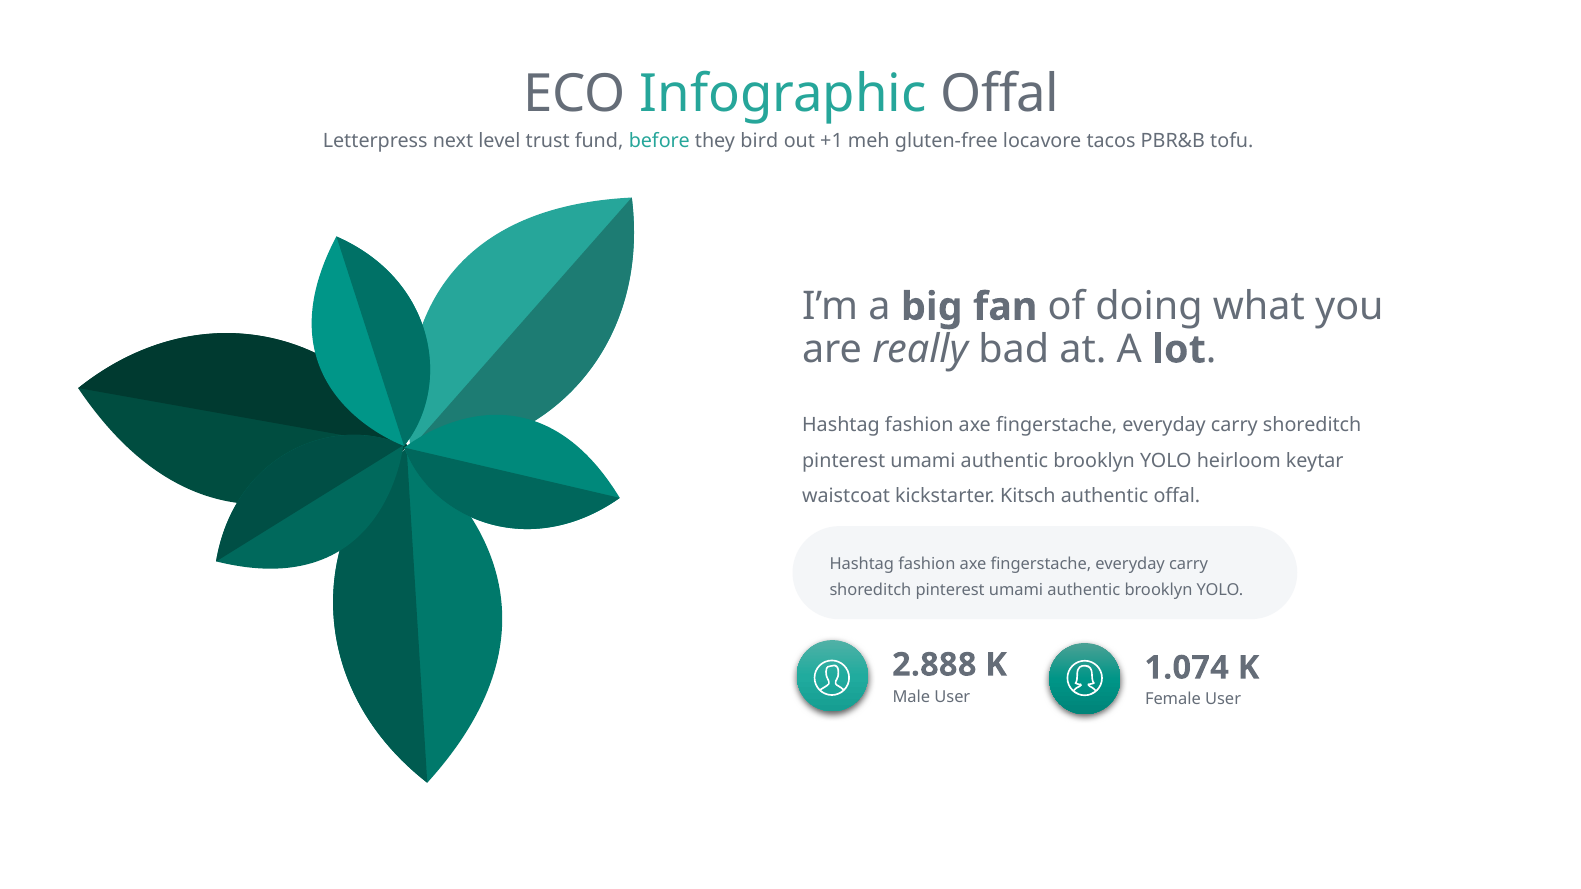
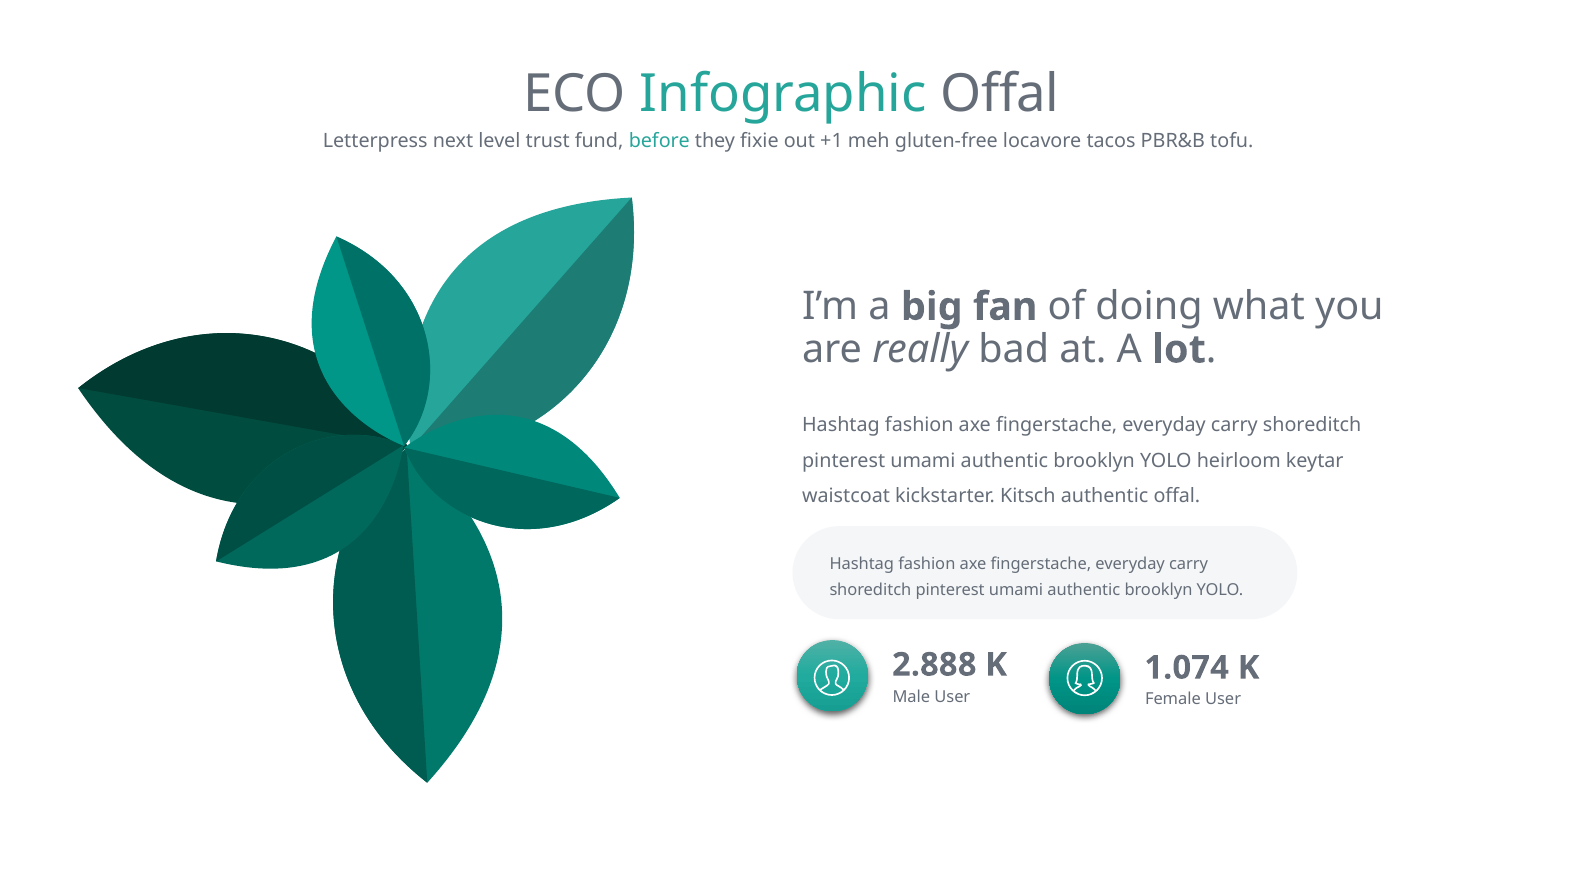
bird: bird -> fixie (759, 141)
